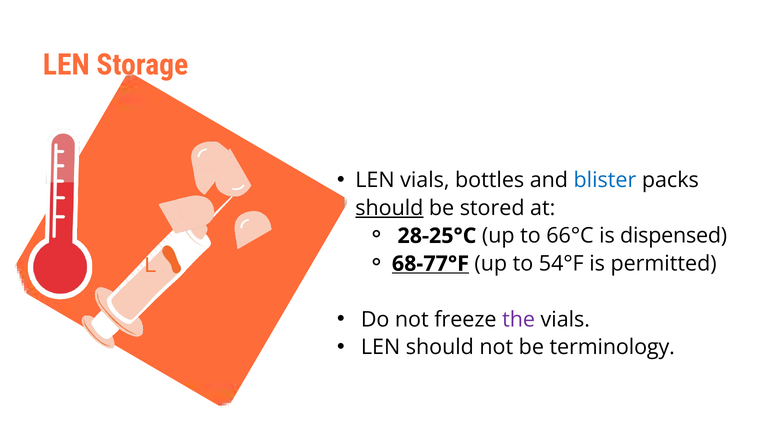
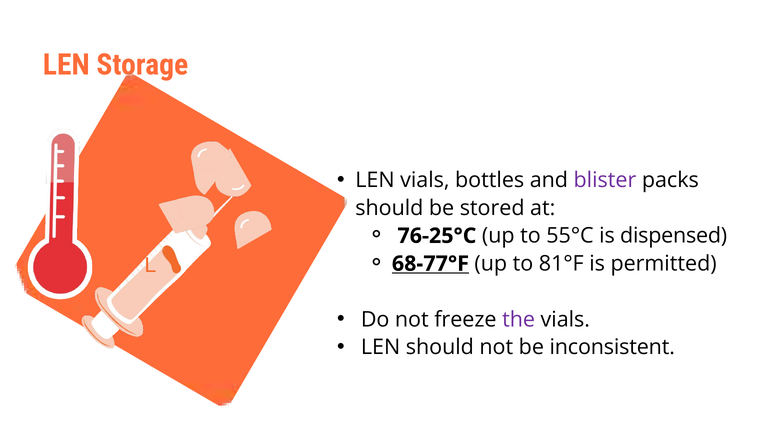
blister colour: blue -> purple (605, 180)
should underline: present -> none (389, 208)
28-25°C: 28-25°C -> 76-25°C (437, 236)
66°C: 66°C -> 55°C (570, 236)
54°F: 54°F -> 81°F (561, 264)
terminology: terminology -> inconsistent (612, 347)
